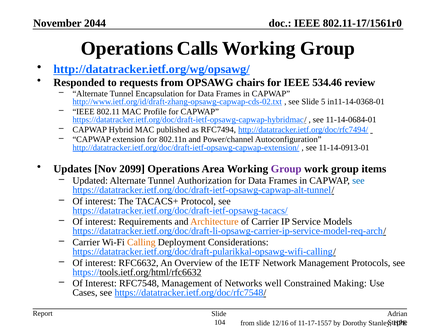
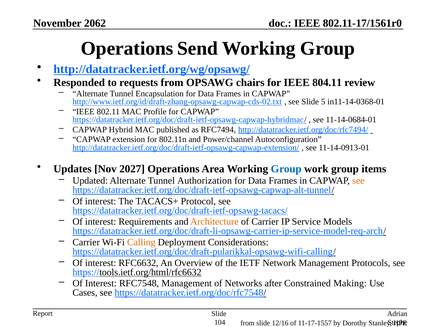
2044: 2044 -> 2062 (95, 23)
Calls: Calls -> Send (198, 49)
534.46: 534.46 -> 804.11 (327, 83)
2099: 2099 -> 2027 (132, 169)
Group colour: purple -> blue (286, 169)
see colour: blue -> orange (358, 181)
well: well -> after (273, 283)
